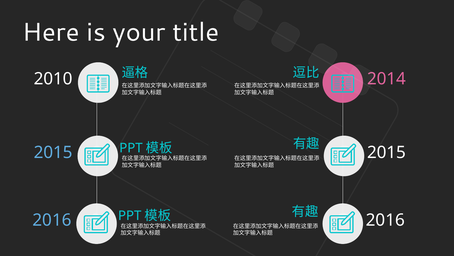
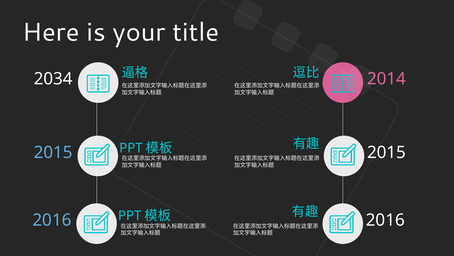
2010: 2010 -> 2034 (53, 79)
